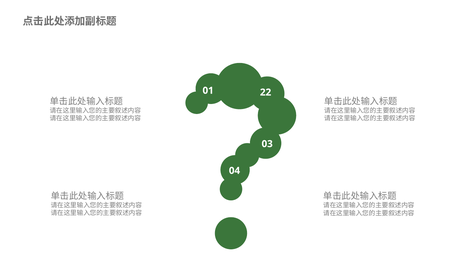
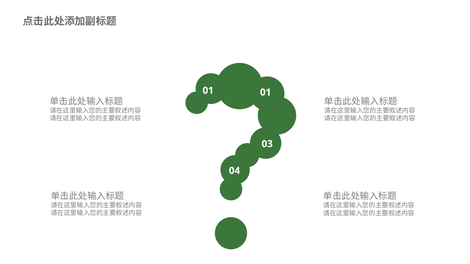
01 22: 22 -> 01 (266, 92)
